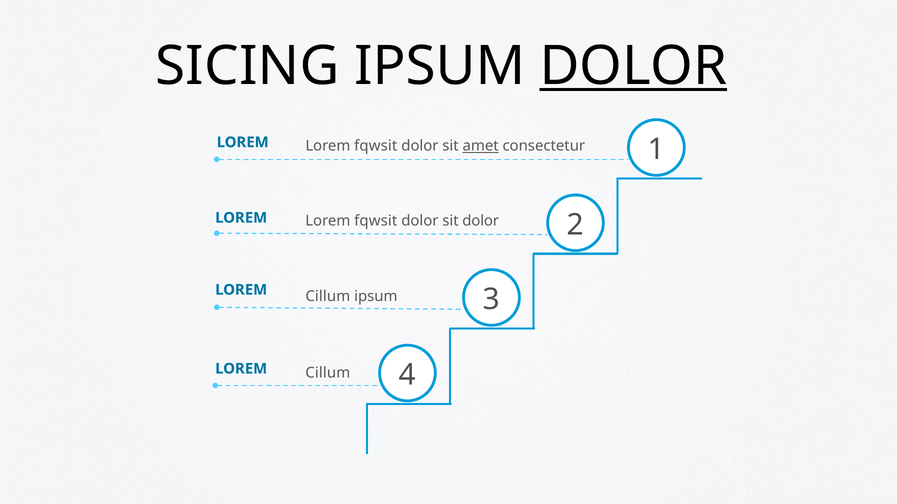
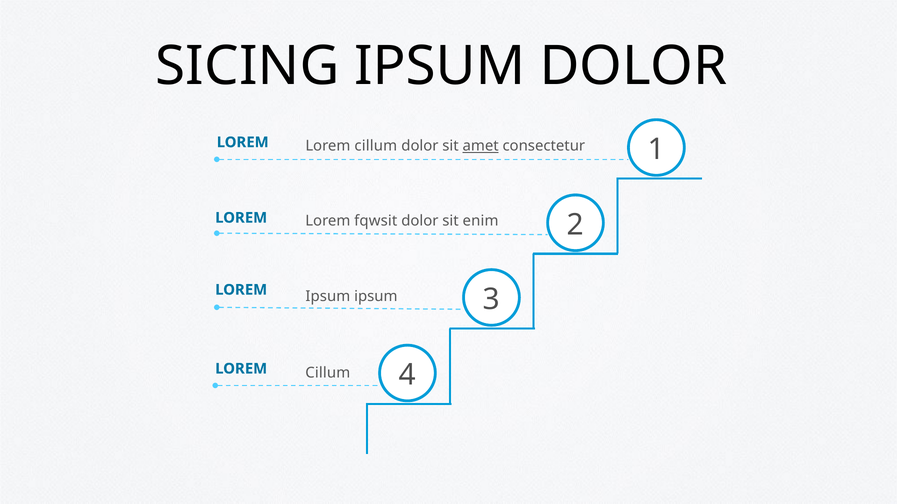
DOLOR underline: present -> none (633, 66)
fqwsit: fqwsit -> cillum (376, 146)
sit dolor: dolor -> enim (481, 221)
Cillum: Cillum -> Ipsum (328, 296)
